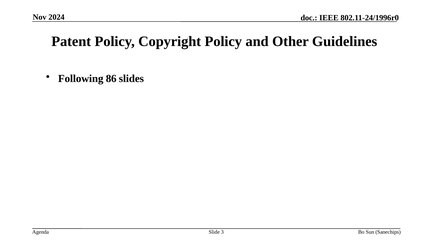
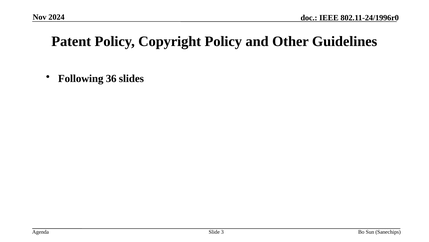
86: 86 -> 36 (111, 78)
